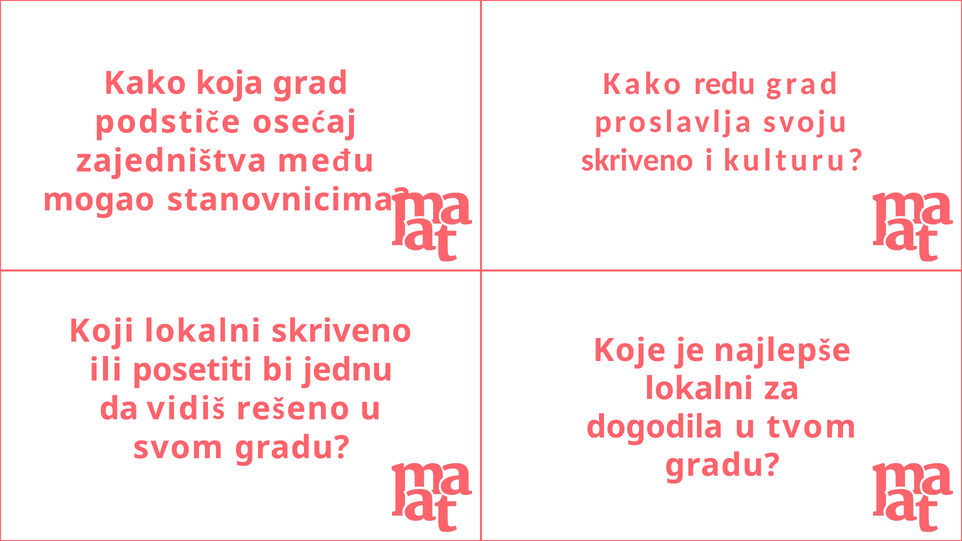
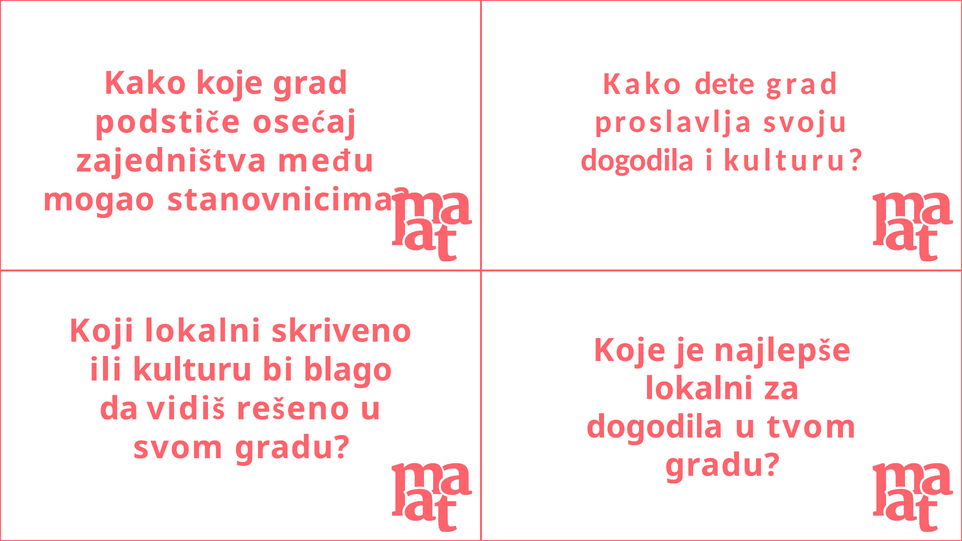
redu: redu -> dete (725, 83)
Kako koja: koja -> koje (229, 83)
skriveno: skriveno -> dogodila (637, 160)
ili posetiti: posetiti -> kulturu (192, 370)
jednu: jednu -> blago (348, 370)
